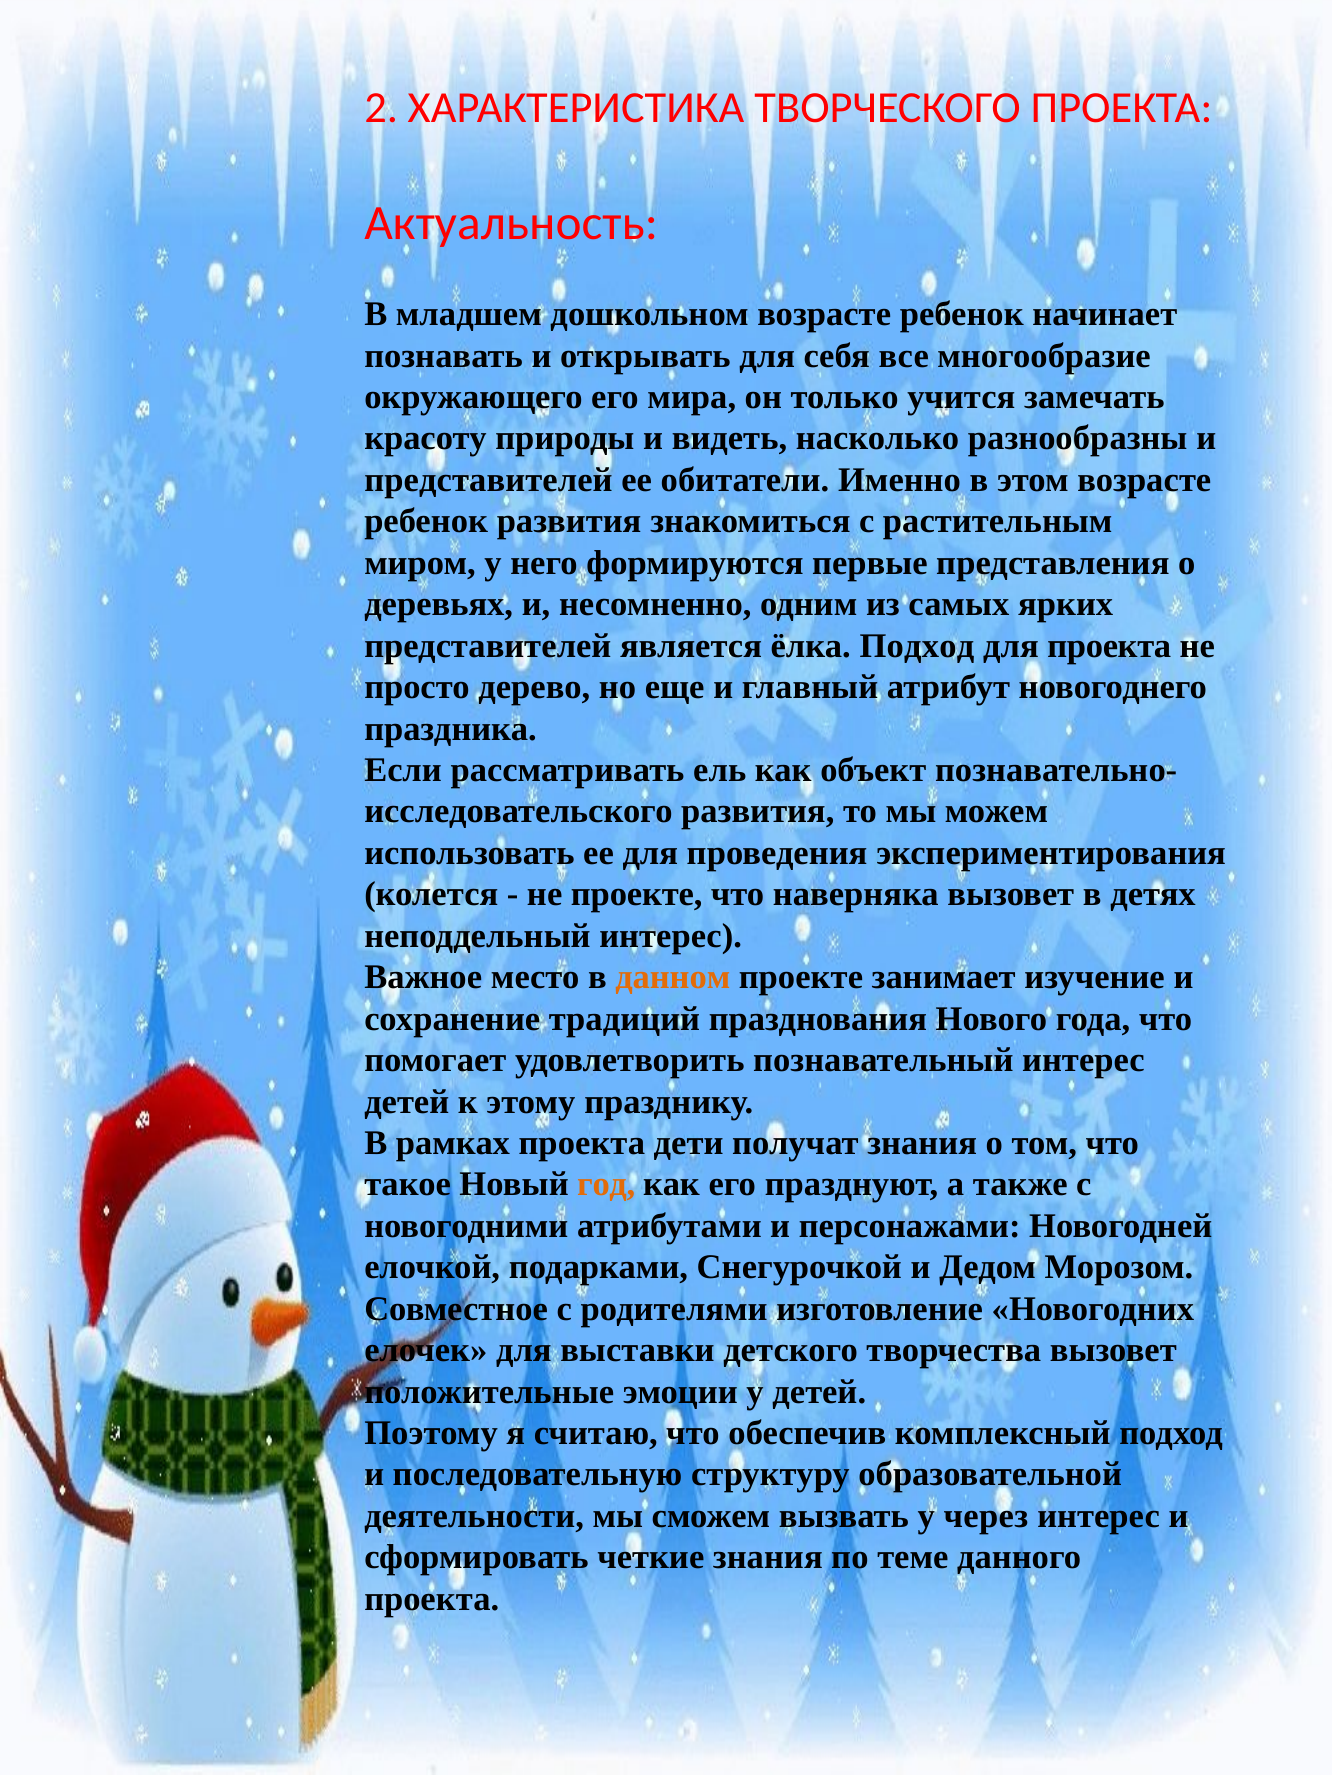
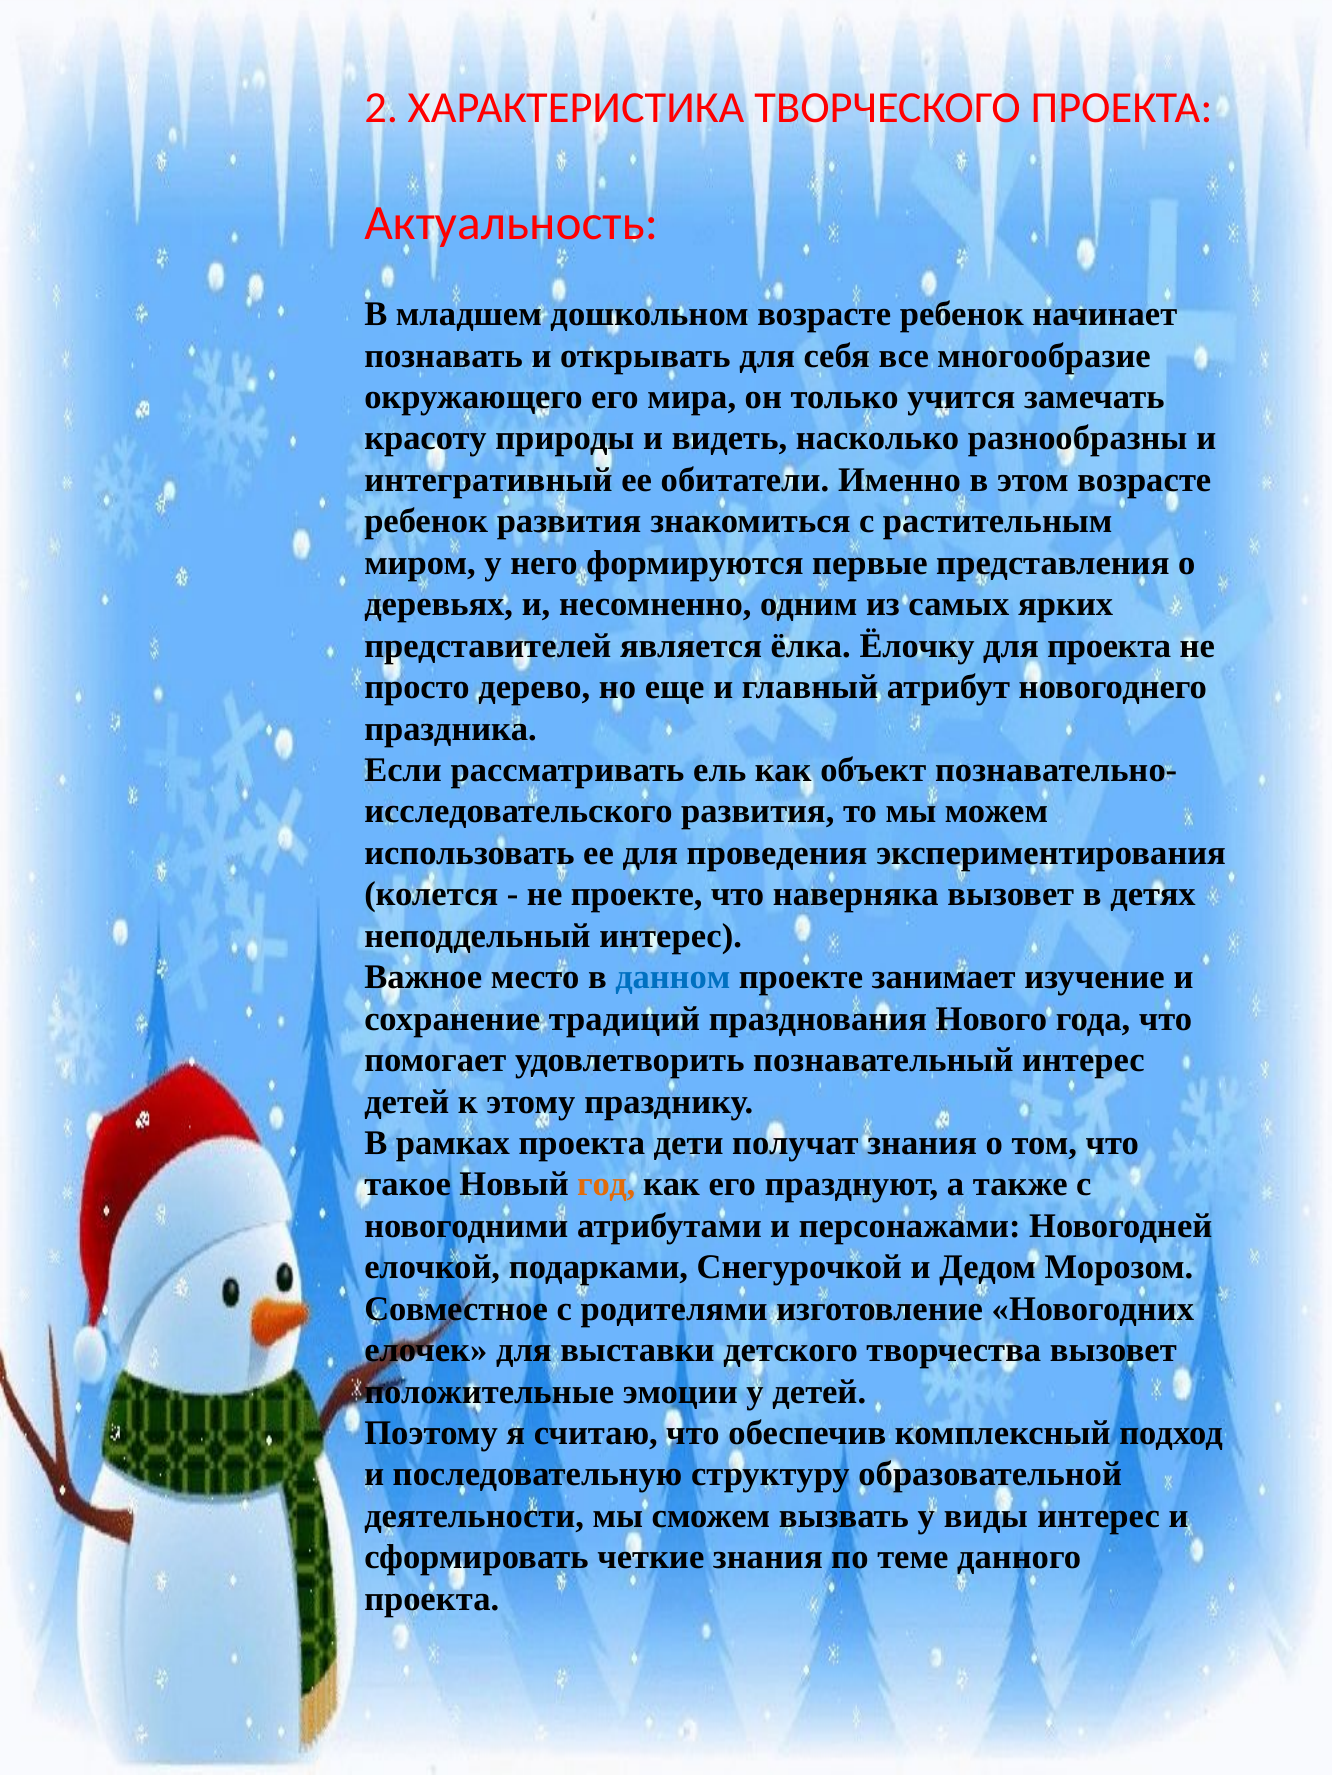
представителей: представителей -> интегративный (488, 480)
ёлка Подход: Подход -> Ёлочку (917, 646)
данном colour: orange -> blue (673, 978)
через: через -> виды (986, 1517)
